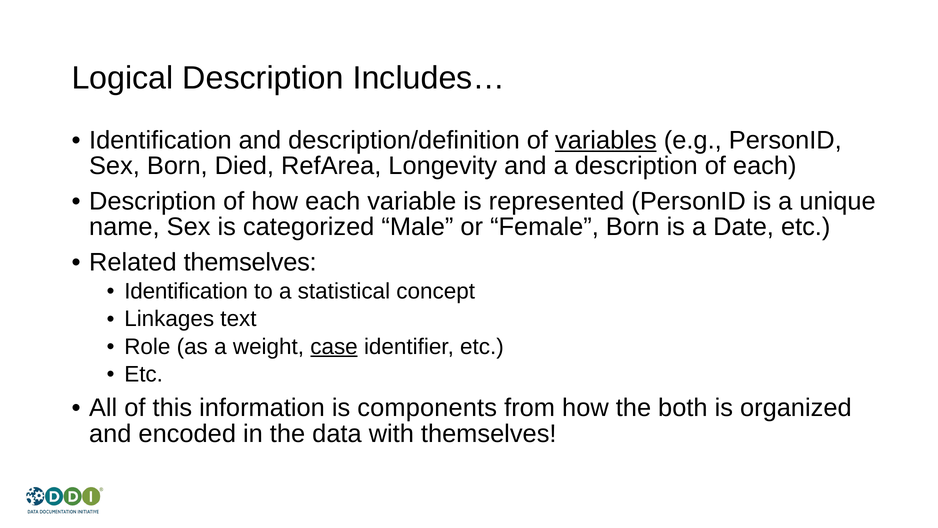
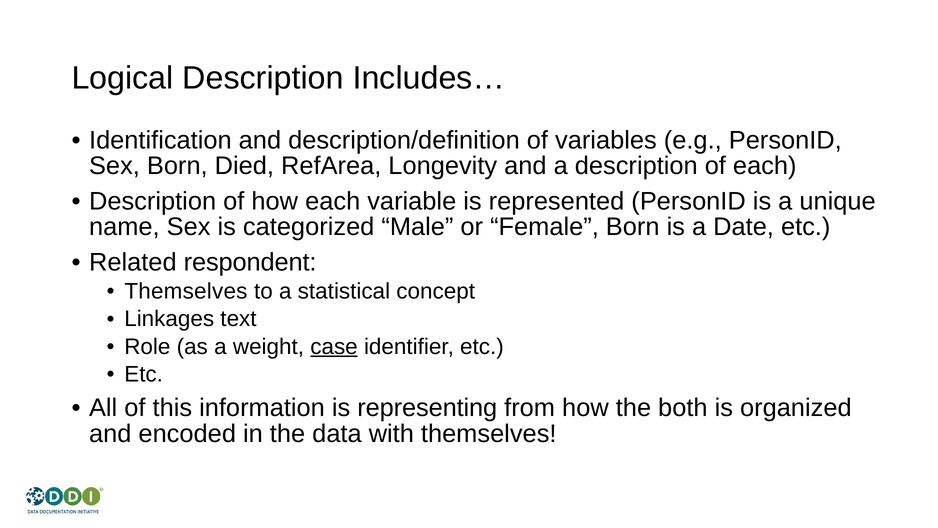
variables underline: present -> none (606, 140)
Related themselves: themselves -> respondent (250, 262)
Identification: Identification -> Themselves (186, 291)
components: components -> representing (427, 408)
